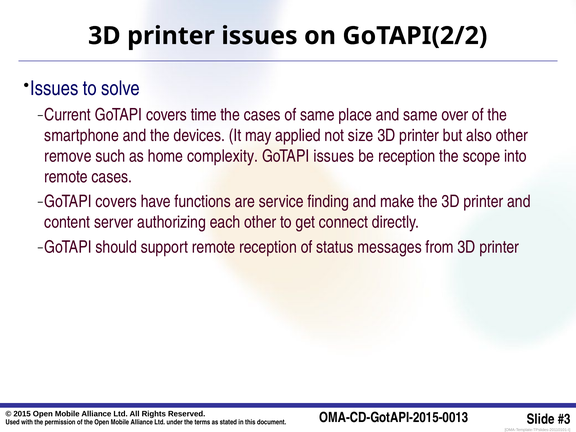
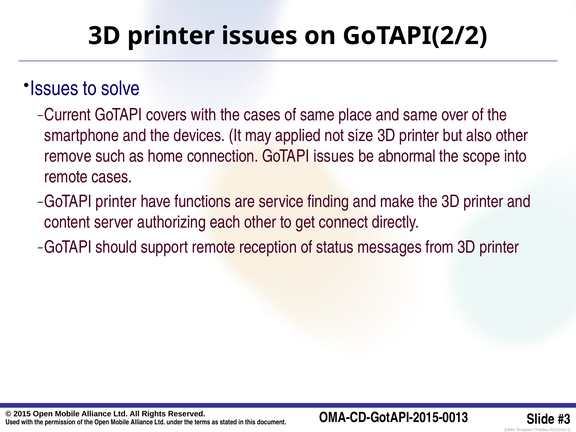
covers time: time -> with (204, 115)
complexity: complexity -> connection (223, 156)
be reception: reception -> abnormal (407, 156)
covers: covers -> printer (116, 202)
